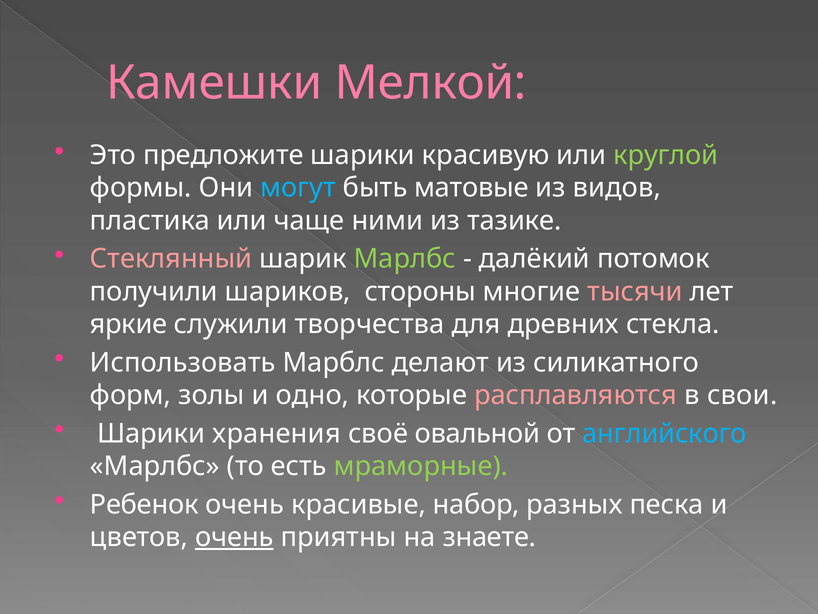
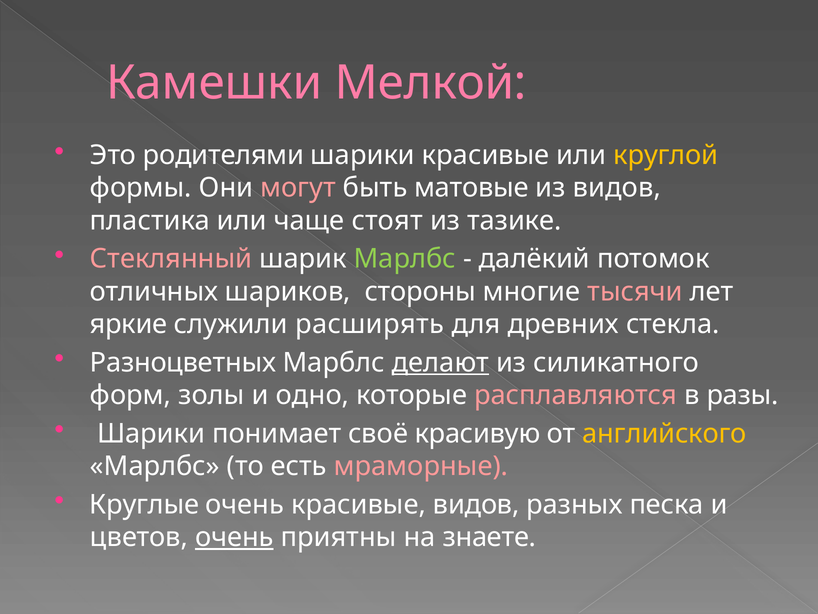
предложите: предложите -> родителями (224, 155)
шарики красивую: красивую -> красивые (486, 155)
круглой colour: light green -> yellow (666, 155)
могут colour: light blue -> pink (298, 188)
ними: ними -> стоят (387, 221)
получили: получили -> отличных (154, 291)
творчества: творчества -> расширять (370, 324)
Использовать: Использовать -> Разноцветных (183, 362)
делают underline: none -> present (440, 362)
свои: свои -> разы (743, 395)
хранения: хранения -> понимает (277, 433)
овальной: овальной -> красивую (477, 433)
английского colour: light blue -> yellow (664, 433)
мраморные colour: light green -> pink (421, 466)
Ребенок: Ребенок -> Круглые (144, 504)
красивые набор: набор -> видов (476, 504)
